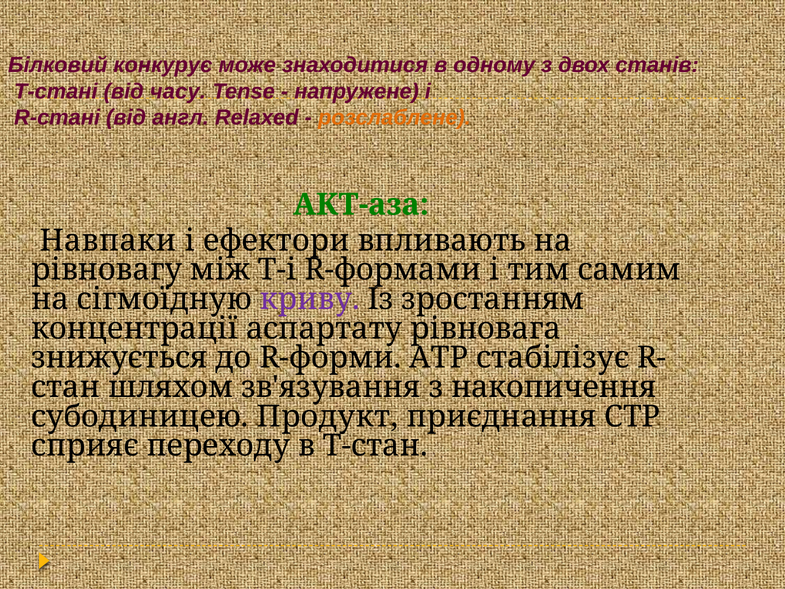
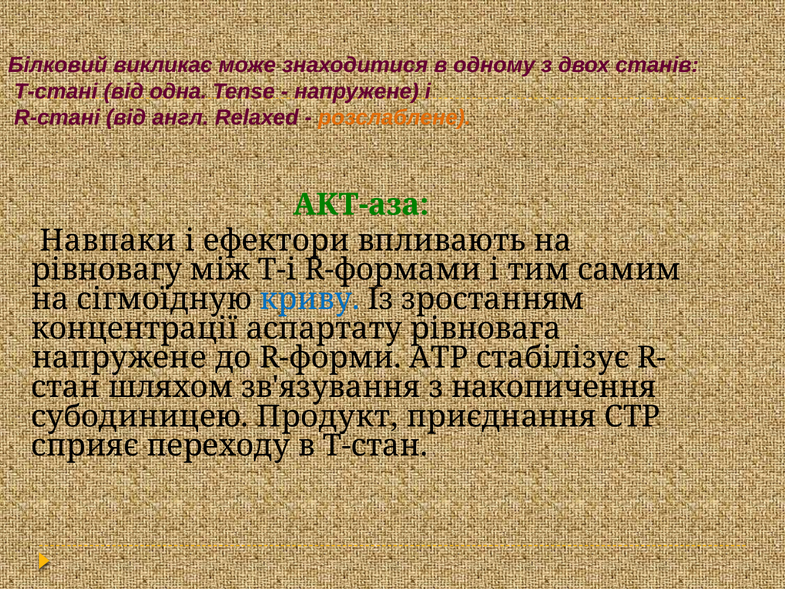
конкурує: конкурує -> викликає (163, 65)
часу: часу -> одна (178, 91)
криву colour: purple -> blue (310, 299)
знижується: знижується -> напружене (119, 358)
